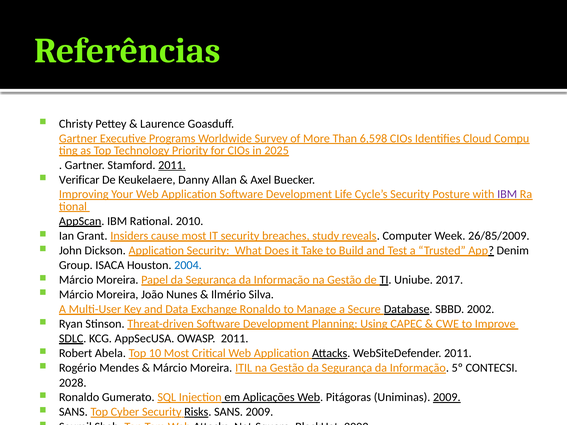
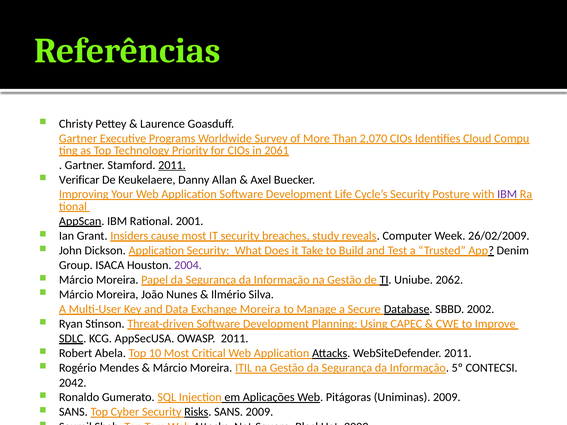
6,598: 6,598 -> 2,070 (373, 138)
2025: 2025 -> 2061 (277, 151)
2010: 2010 -> 2001 (190, 221)
26/85/2009: 26/85/2009 -> 26/02/2009 (499, 236)
2004 colour: blue -> purple (188, 265)
2017: 2017 -> 2062 (449, 280)
Exchange Ronaldo: Ronaldo -> Moreira (260, 309)
2028: 2028 -> 2042 (73, 383)
2009 underline: present -> none (447, 397)
